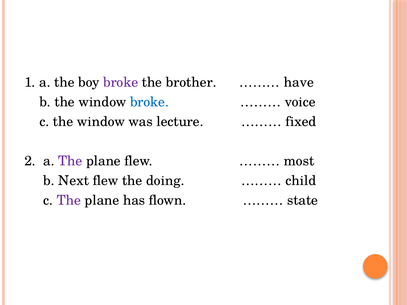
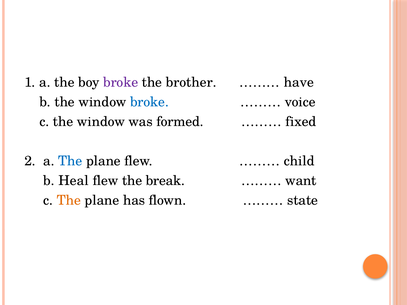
lecture: lecture -> formed (180, 122)
The colour: purple -> blue (70, 161)
most: most -> child (299, 161)
Next: Next -> Heal (74, 181)
doing: doing -> break (165, 181)
child: child -> want (301, 181)
The colour: purple -> orange (69, 200)
